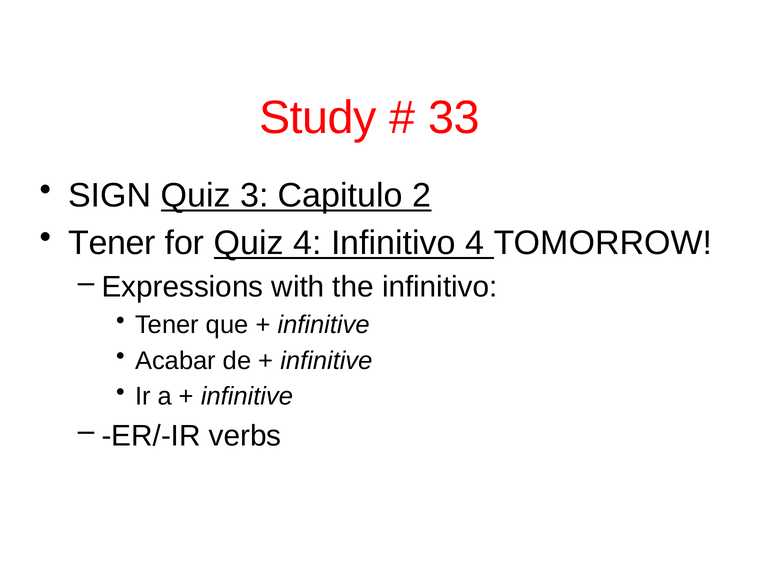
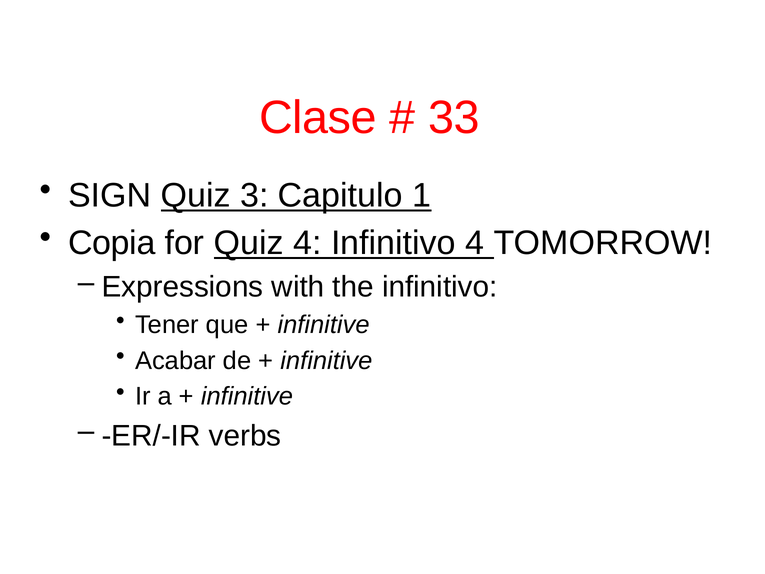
Study: Study -> Clase (318, 118)
2: 2 -> 1 (422, 195)
Tener: Tener -> Copia (112, 243)
